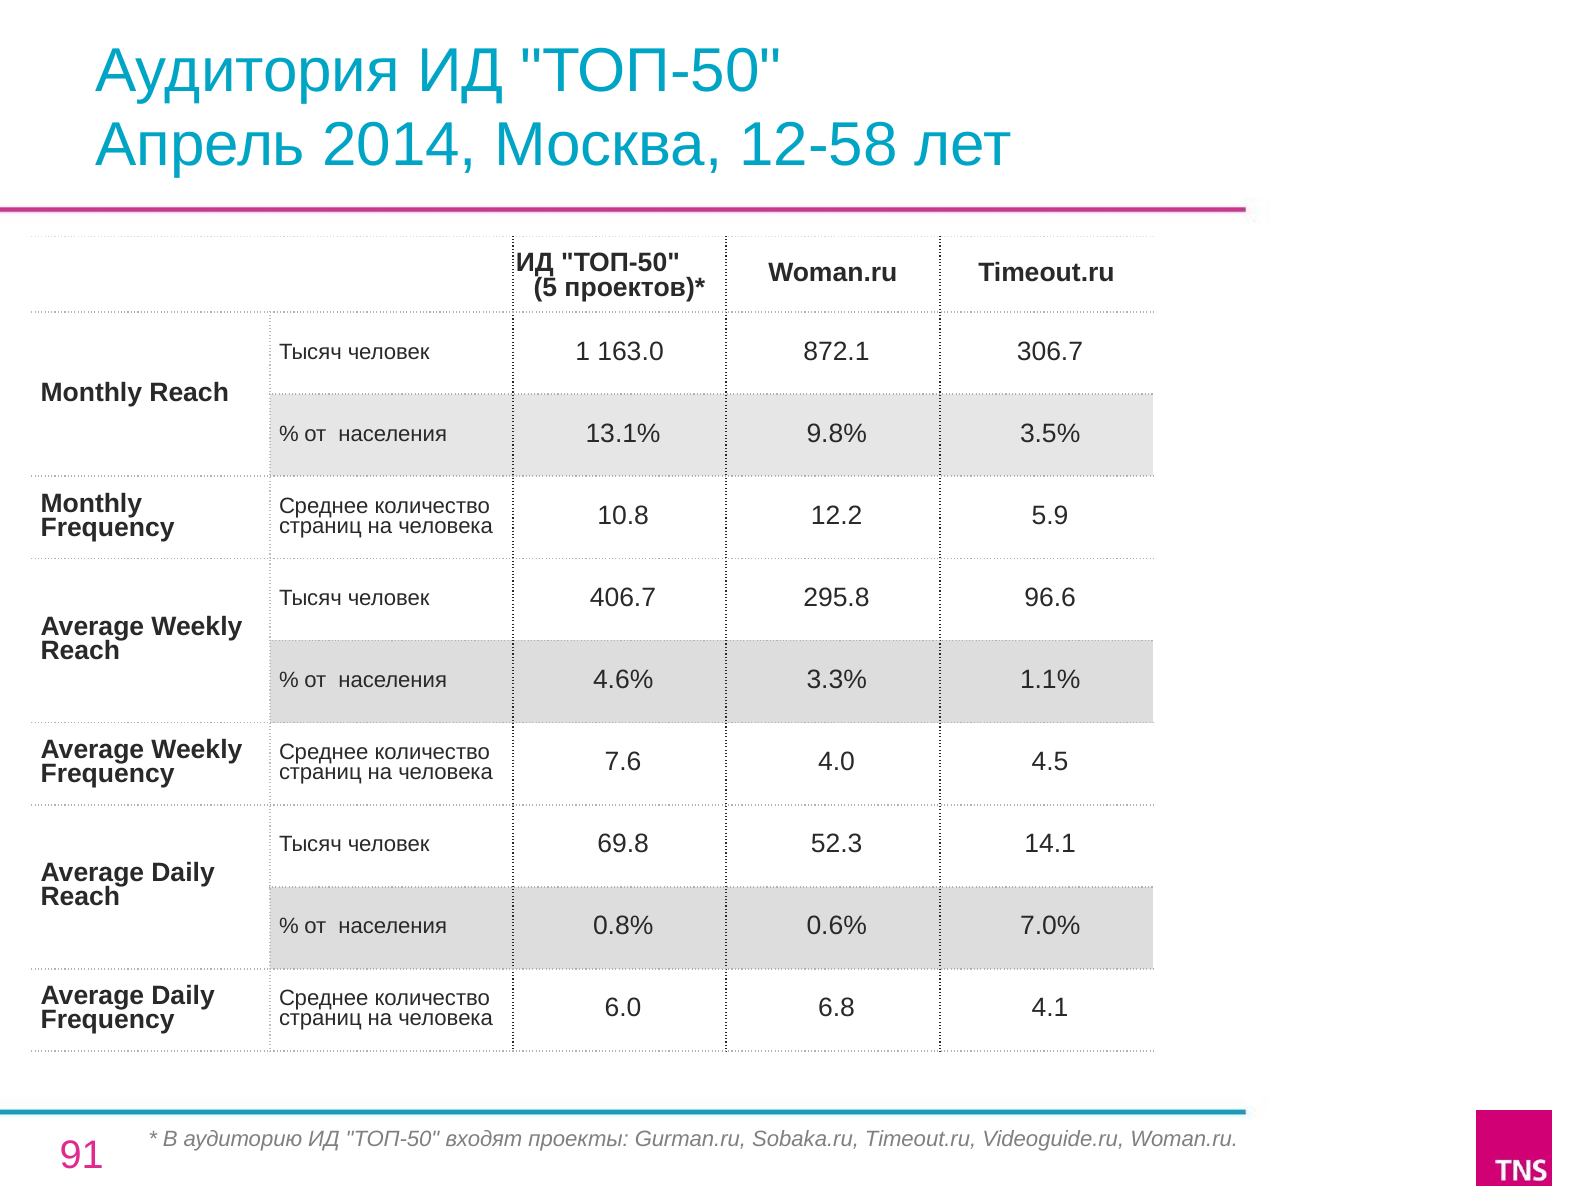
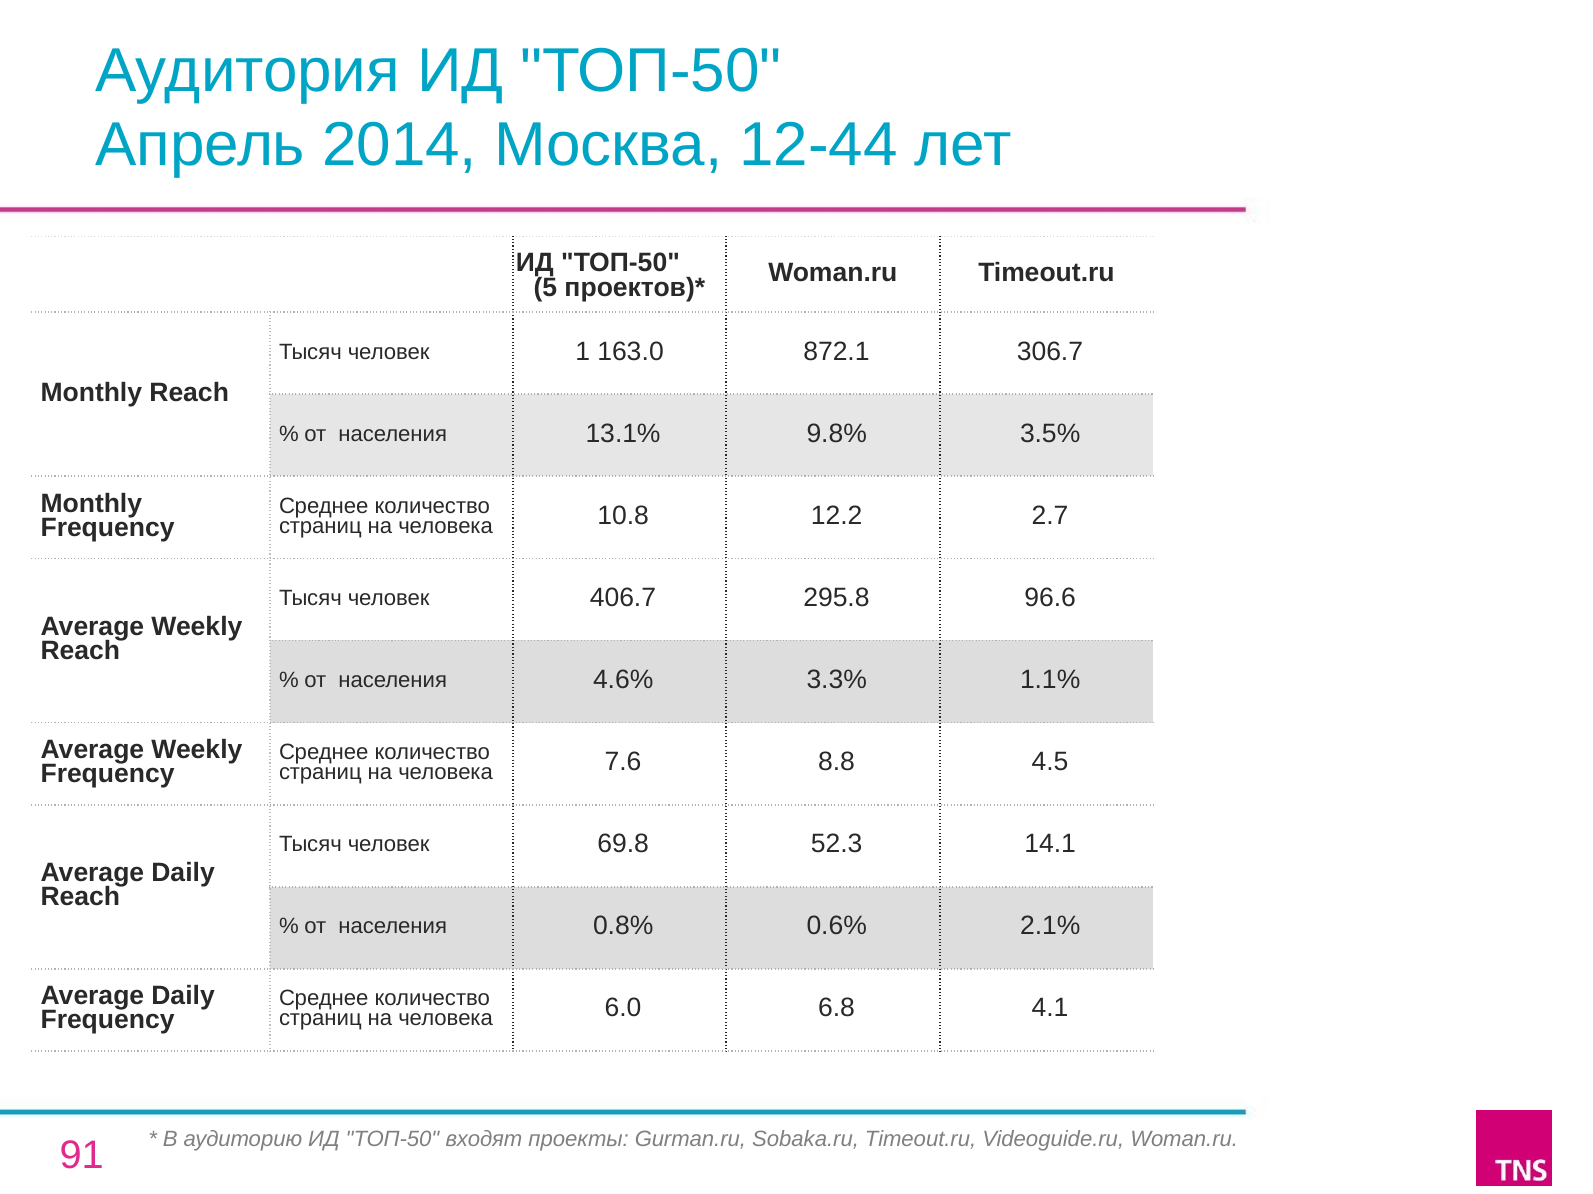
12-58: 12-58 -> 12-44 (818, 145)
5.9: 5.9 -> 2.7 (1050, 516)
4.0: 4.0 -> 8.8 (837, 762)
7.0%: 7.0% -> 2.1% (1050, 927)
